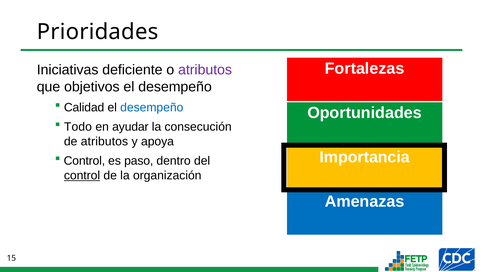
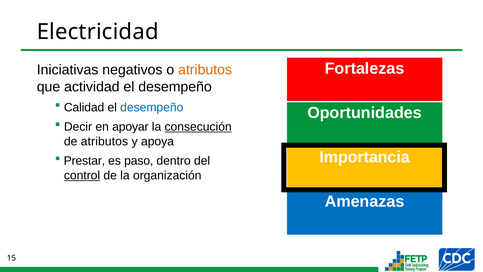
Prioridades: Prioridades -> Electricidad (98, 32)
deficiente: deficiente -> negativos (132, 70)
atributos colour: purple -> orange (205, 70)
objetivos: objetivos -> actividad (92, 87)
Todo: Todo -> Decir (78, 127)
ayudar: ayudar -> apoyar (130, 127)
consecución underline: none -> present (198, 127)
Control: Control -> Prestar (84, 161)
